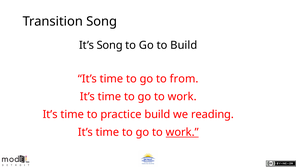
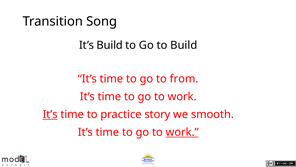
It’s Song: Song -> Build (110, 45)
It’s underline: none -> present (50, 114)
practice build: build -> story (157, 114)
reading: reading -> smooth (212, 114)
